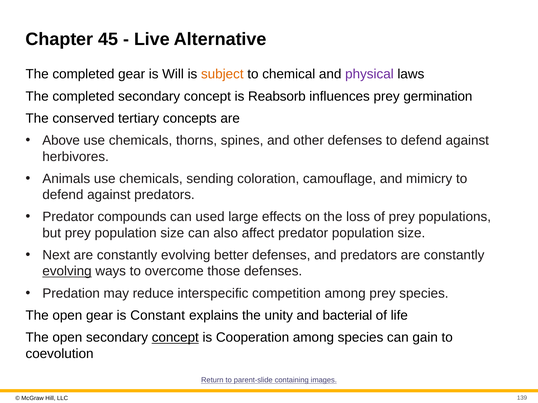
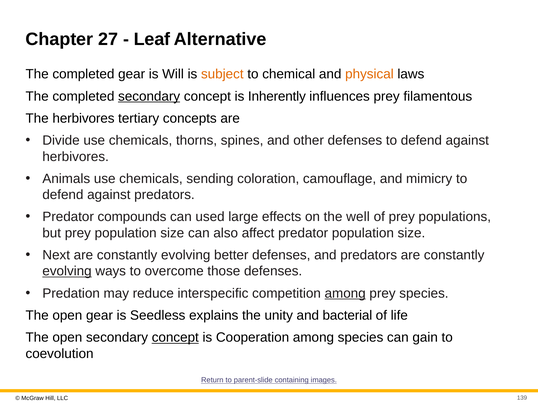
45: 45 -> 27 (108, 39)
Live: Live -> Leaf (152, 39)
physical colour: purple -> orange (369, 74)
secondary underline: none -> present (149, 96)
Reabsorb: Reabsorb -> Inherently (277, 96)
germination: germination -> filamentous (438, 96)
The conserved: conserved -> herbivores (83, 119)
Above: Above -> Divide (61, 141)
loss: loss -> well (358, 217)
among underline: none -> present (345, 294)
Constant: Constant -> Seedless (158, 316)
